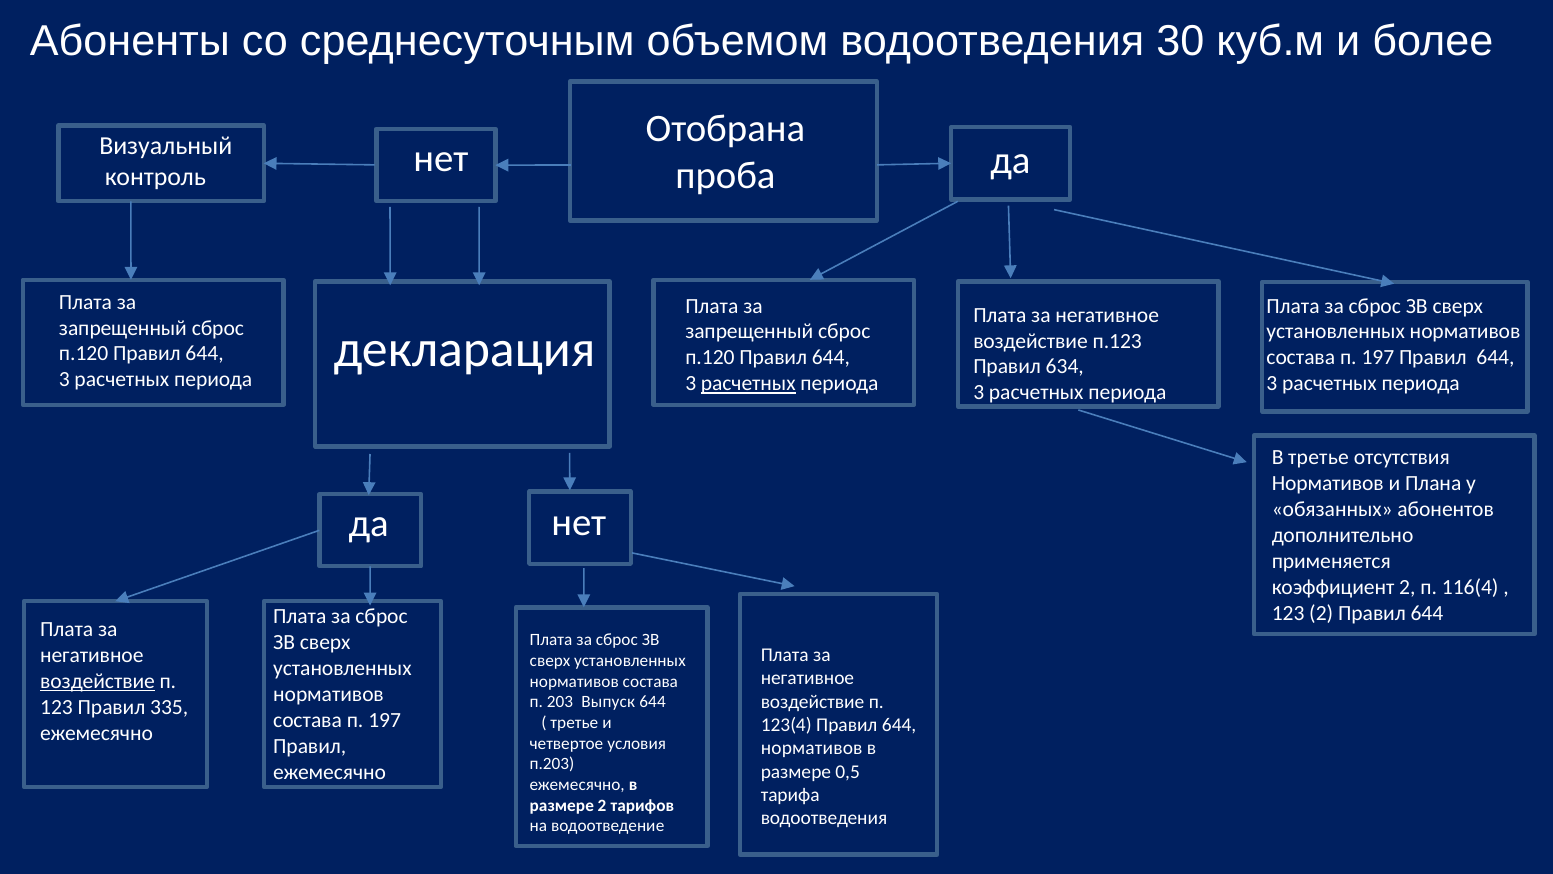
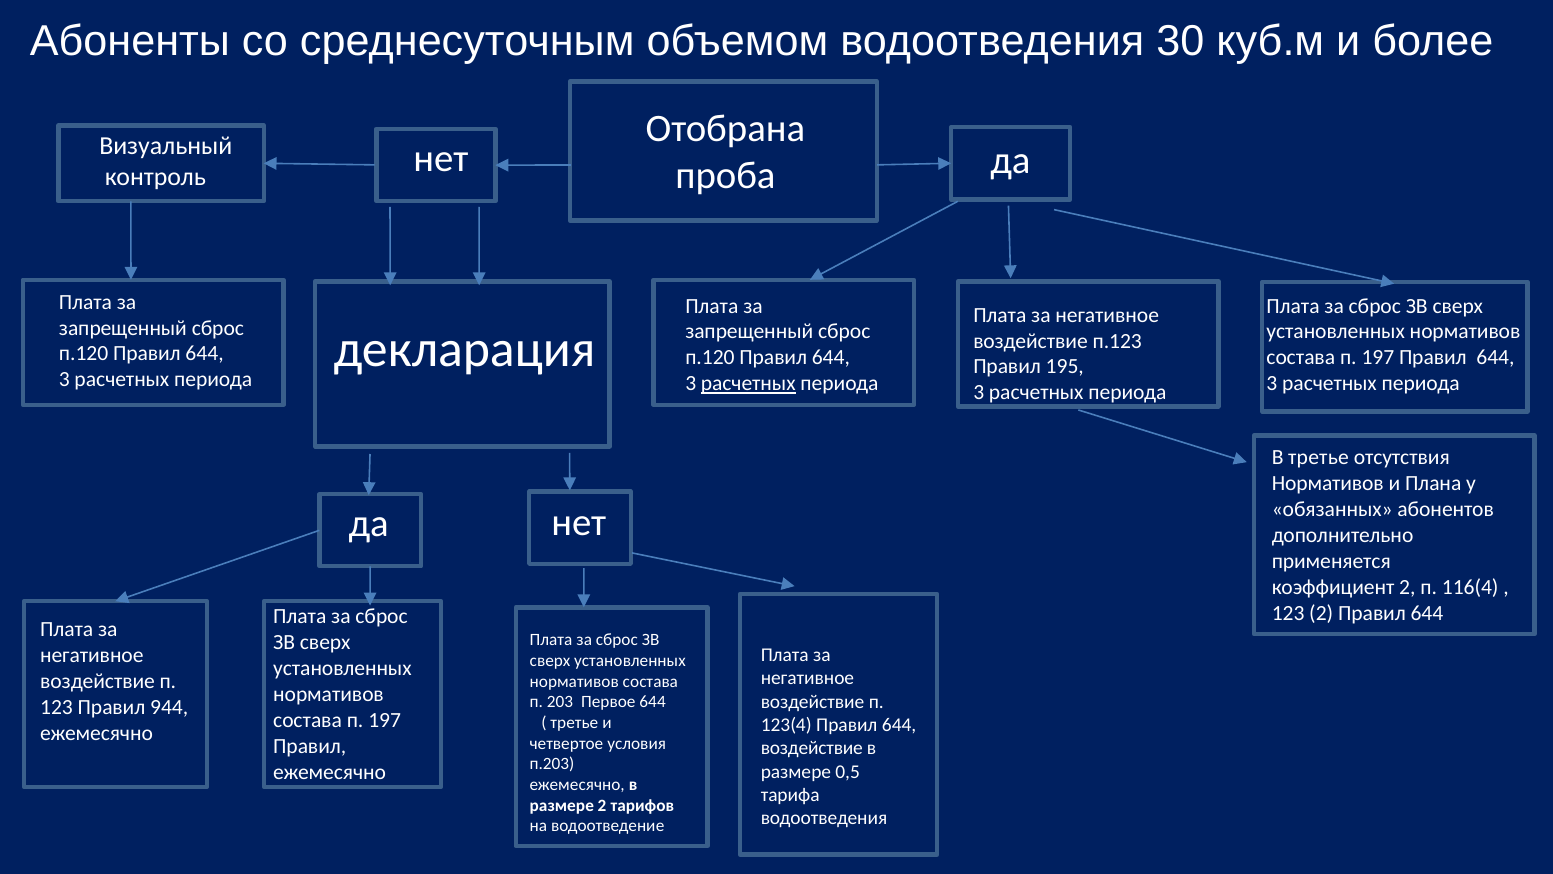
634: 634 -> 195 (1065, 367)
воздействие underline: present -> none (98, 681)
Выпуск: Выпуск -> Первое (608, 702)
335: 335 -> 944 (169, 707)
нормативов: нормативов -> воздействие (812, 748)
